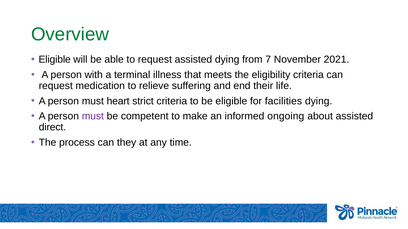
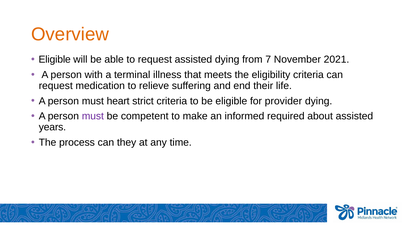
Overview colour: green -> orange (70, 34)
facilities: facilities -> provider (283, 101)
ongoing: ongoing -> required (286, 117)
direct: direct -> years (52, 128)
